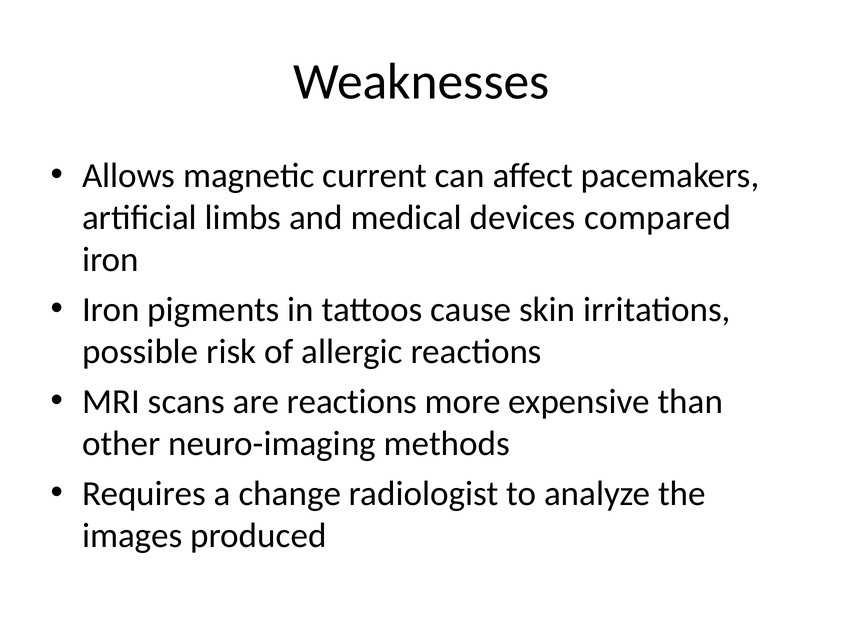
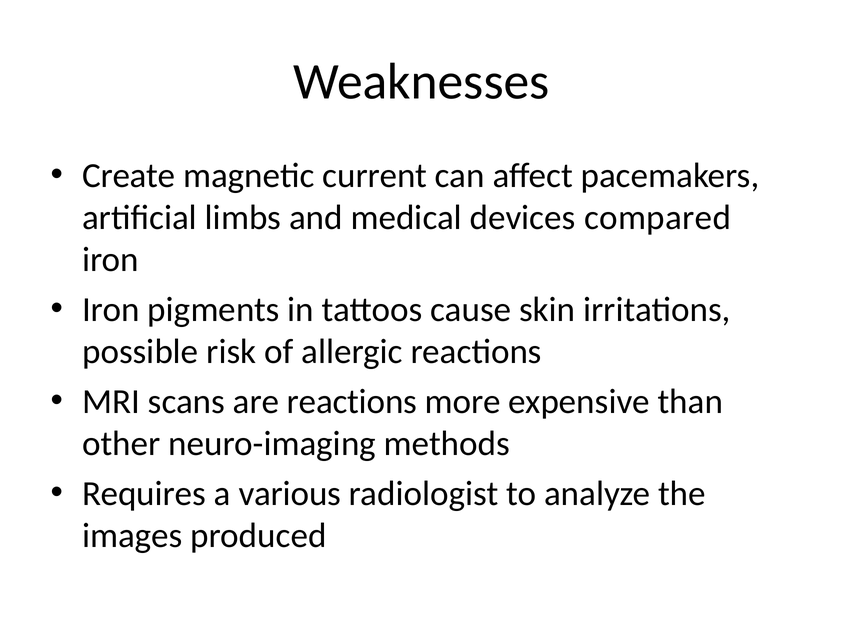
Allows: Allows -> Create (129, 175)
change: change -> various (290, 493)
